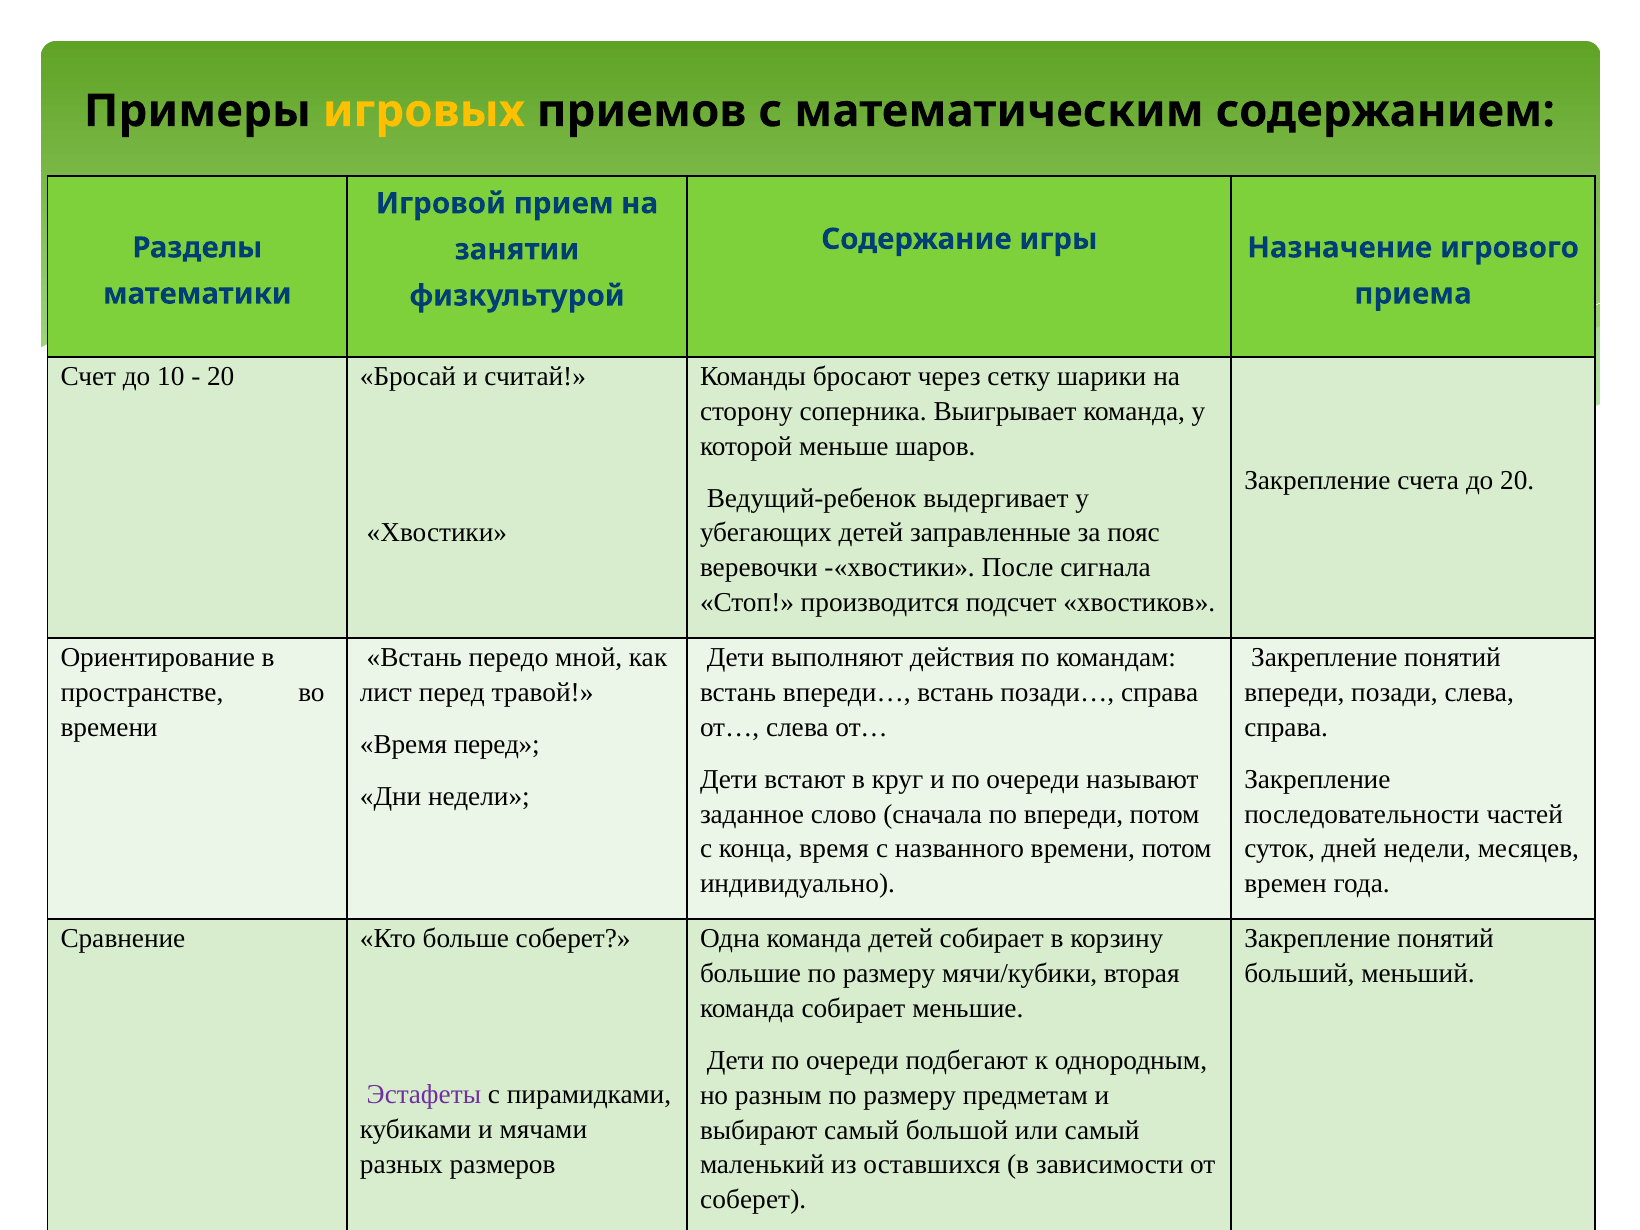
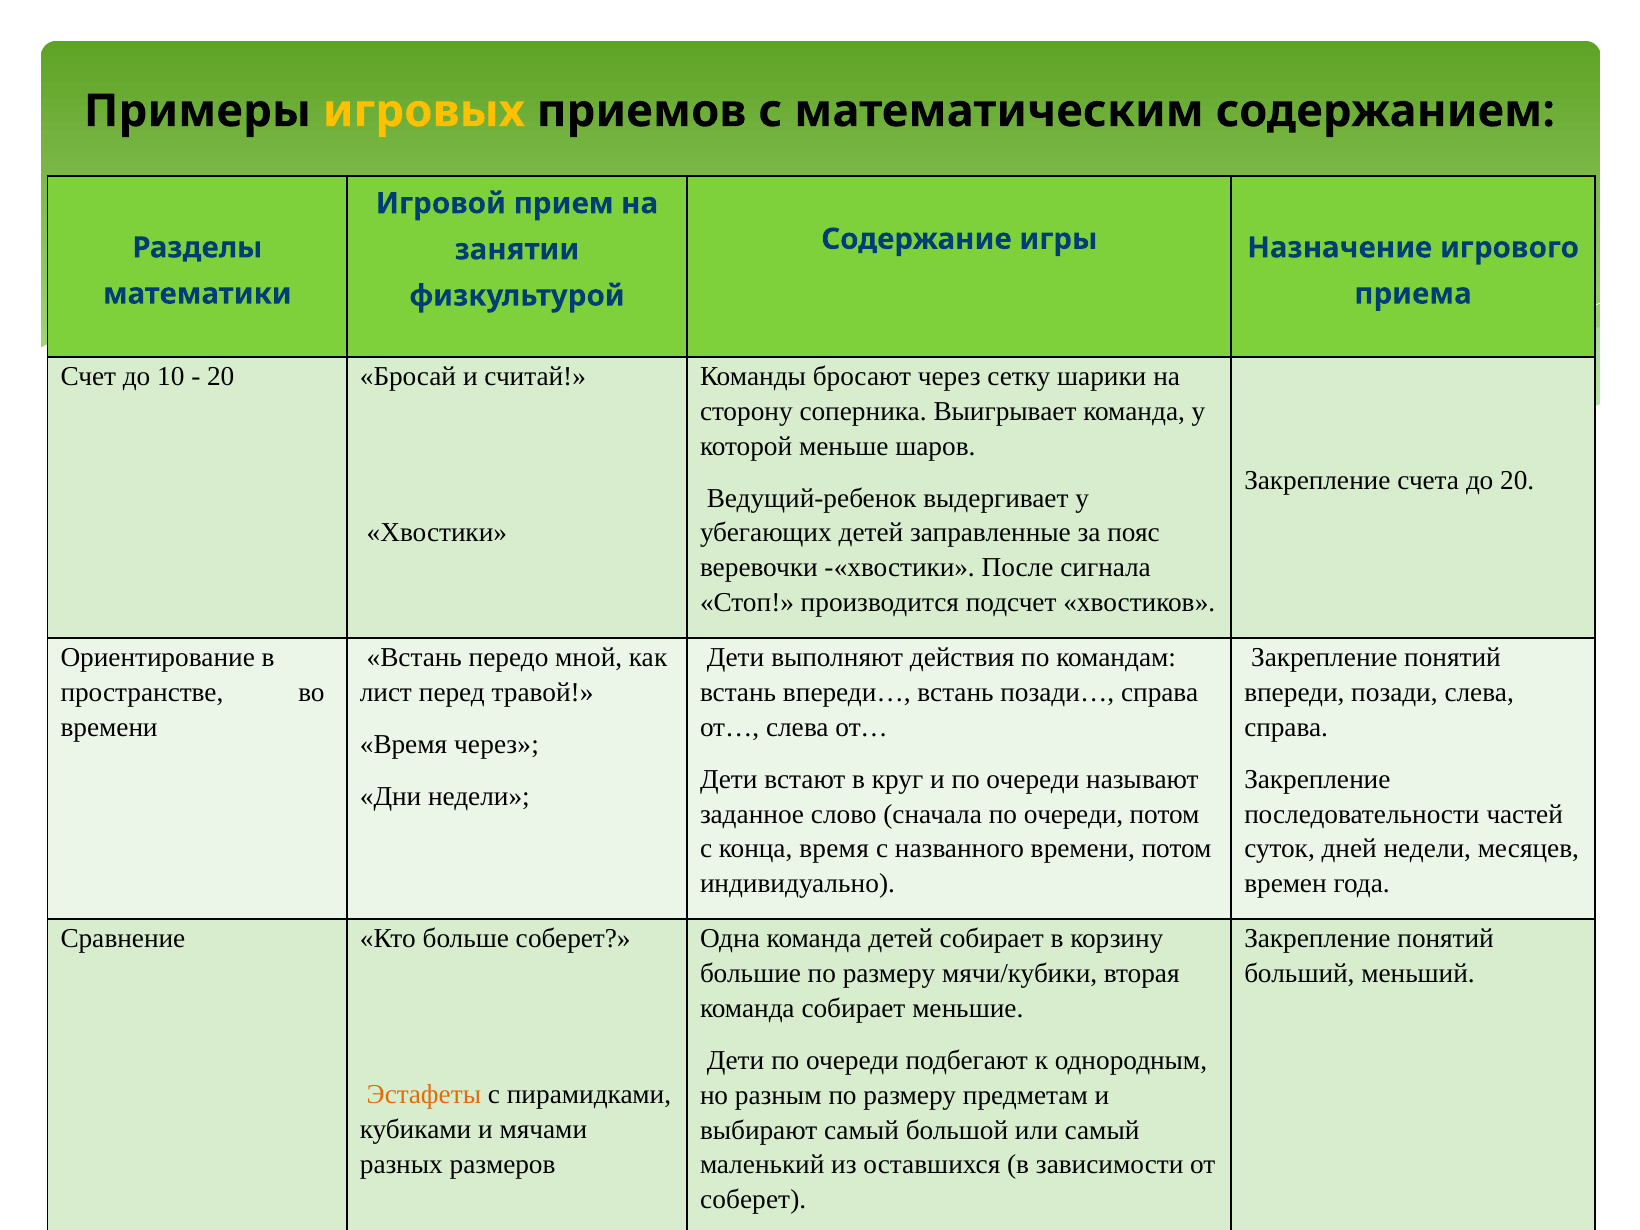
Время перед: перед -> через (496, 744)
сначала по впереди: впереди -> очереди (1073, 814)
Эстафеты colour: purple -> orange (424, 1095)
